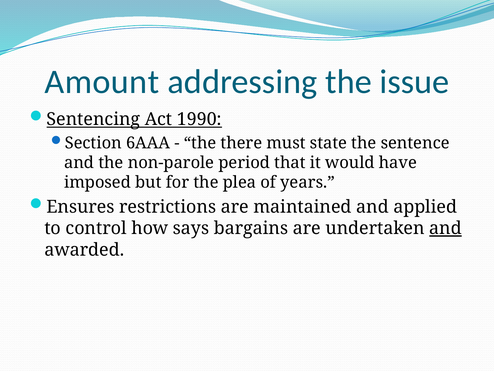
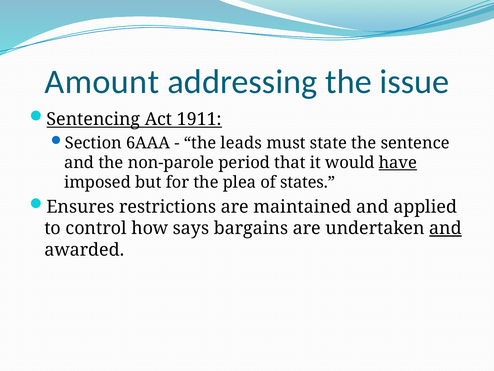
1990: 1990 -> 1911 (199, 119)
there: there -> leads (241, 143)
have underline: none -> present (398, 163)
years: years -> states (308, 182)
